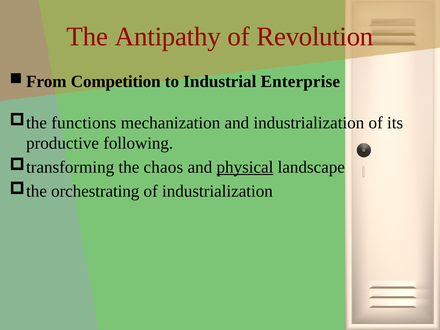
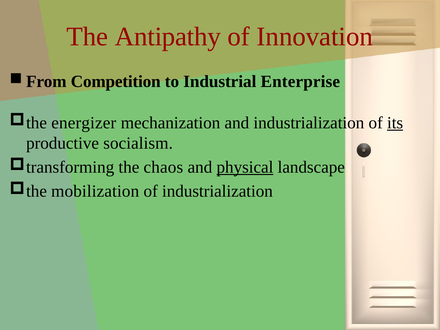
Revolution: Revolution -> Innovation (315, 37)
functions: functions -> energizer (84, 123)
its underline: none -> present (395, 123)
following: following -> socialism (138, 143)
orchestrating: orchestrating -> mobilization (95, 191)
